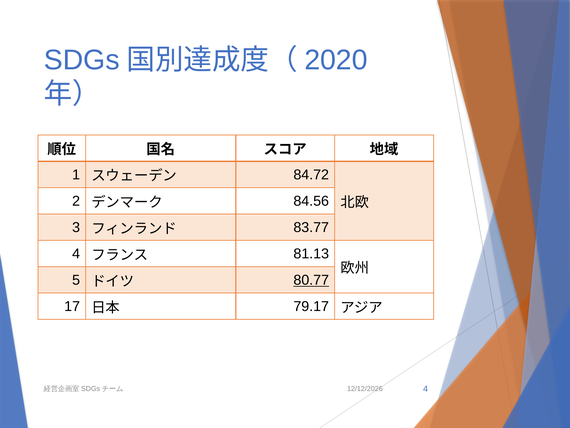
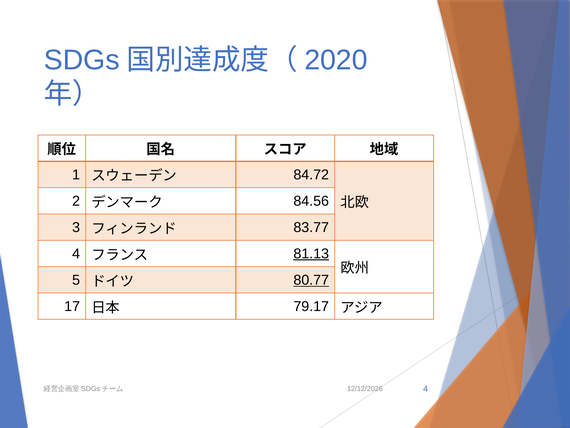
81.13 underline: none -> present (311, 253)
